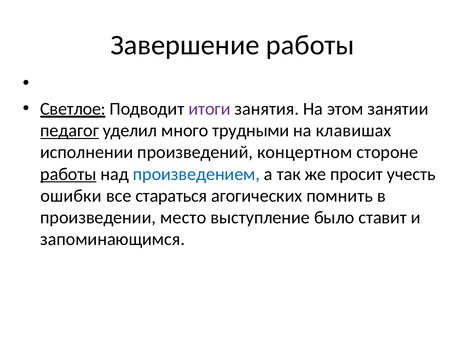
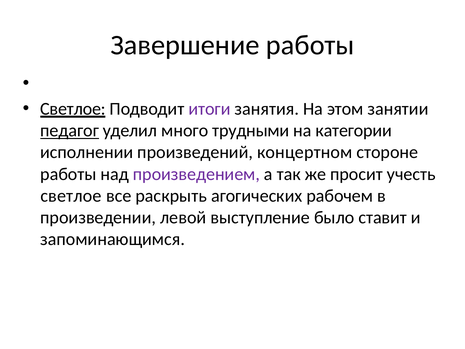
клавишах: клавишах -> категории (354, 131)
работы underline: present -> none (68, 174)
произведением colour: blue -> purple (196, 174)
ошибки: ошибки -> светлое (71, 196)
стараться: стараться -> раскрыть (171, 196)
помнить: помнить -> рабочем (340, 196)
место: место -> левой (183, 217)
